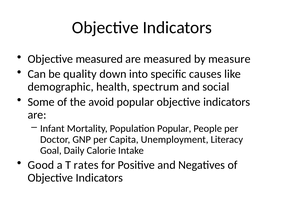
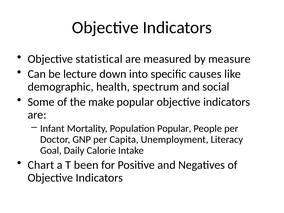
Objective measured: measured -> statistical (99, 59)
quality: quality -> lecture (80, 74)
avoid: avoid -> make (101, 102)
Good: Good -> Chart (41, 165)
rates: rates -> been (86, 165)
